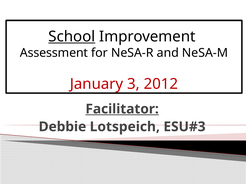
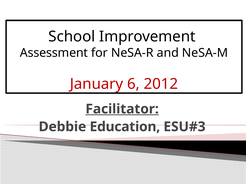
School underline: present -> none (72, 37)
3: 3 -> 6 (133, 84)
Lotspeich: Lotspeich -> Education (125, 127)
